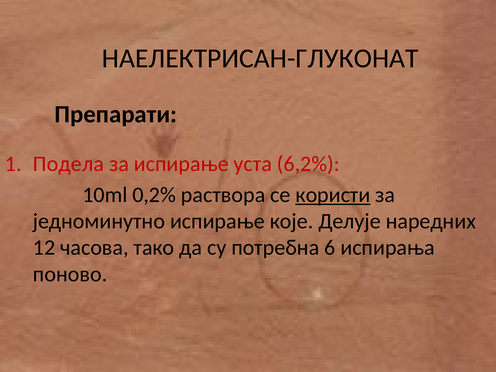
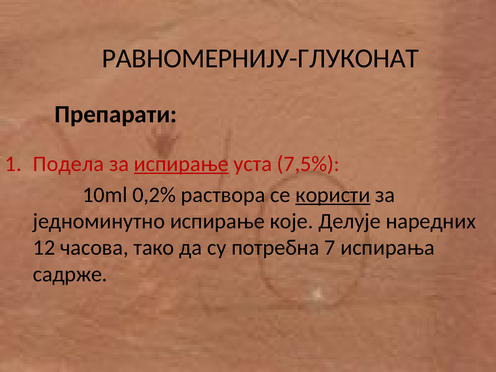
НАЕЛЕКТРИСАН-ГЛУКОНАТ: НАЕЛЕКТРИСАН-ГЛУКОНАТ -> РАВНОМЕРНИЈУ-ГЛУКОНАТ (260, 58)
испирање underline: none -> present (181, 164)
6,2%: 6,2% -> 7,5% (308, 164)
6: 6 -> 7 (330, 248)
поново: поново -> садрже (70, 274)
